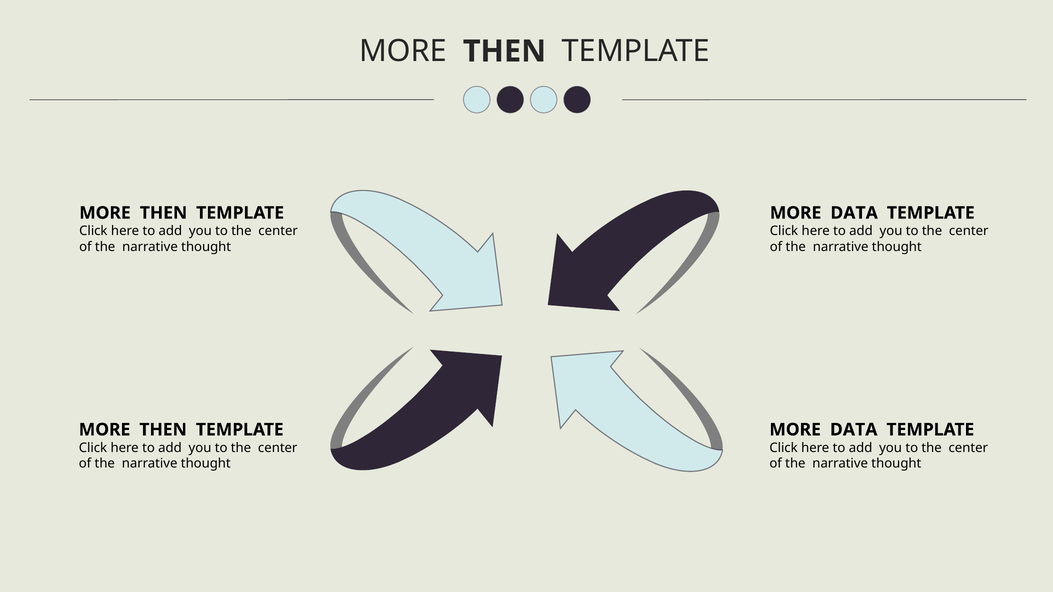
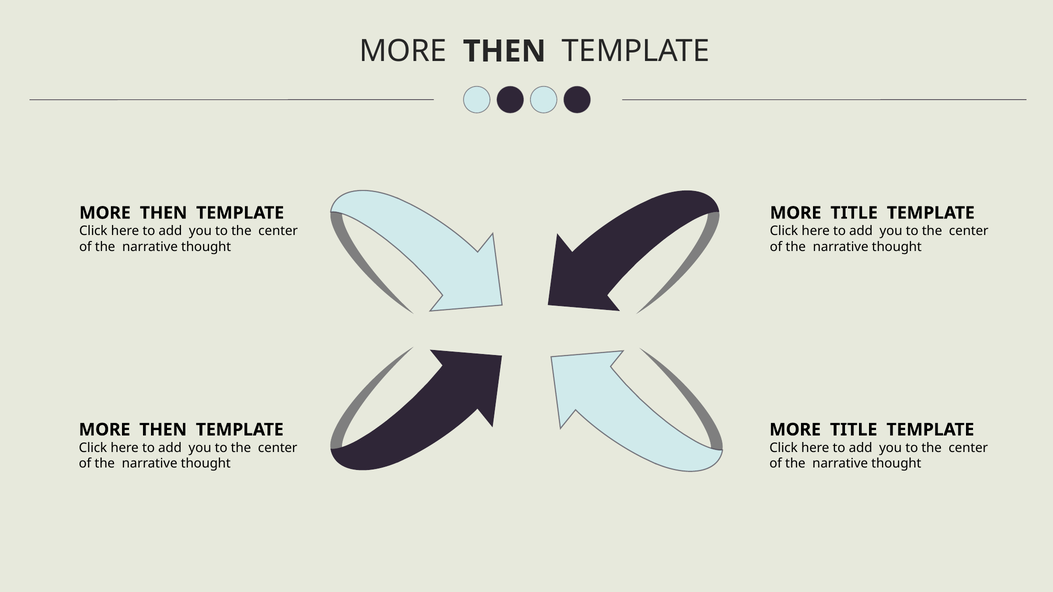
DATA: DATA -> TITLE (854, 213)
DATA: DATA -> TITLE (854, 430)
